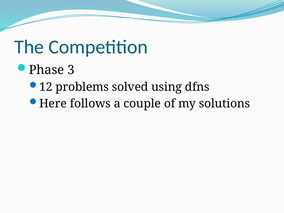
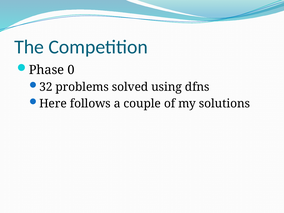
3: 3 -> 0 (71, 70)
12: 12 -> 32 (46, 87)
